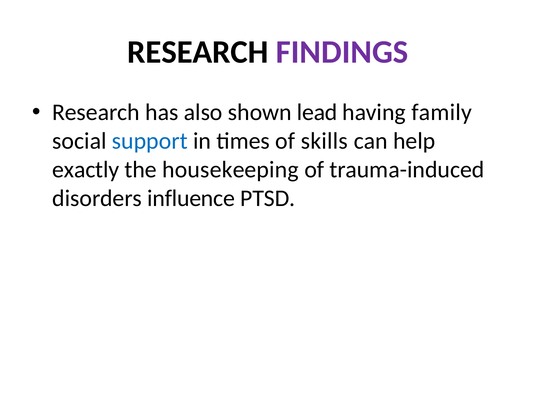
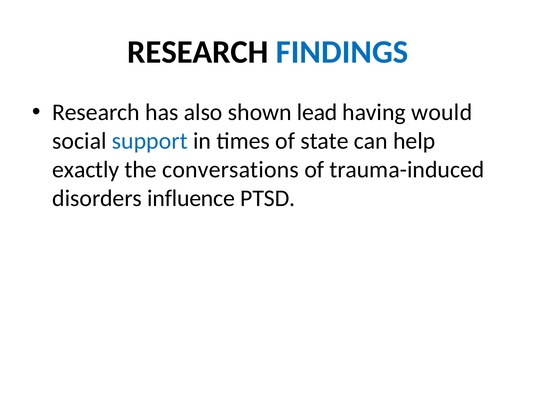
FINDINGS colour: purple -> blue (342, 52)
family: family -> would (442, 112)
skills: skills -> state (325, 141)
housekeeping: housekeeping -> conversations (230, 170)
